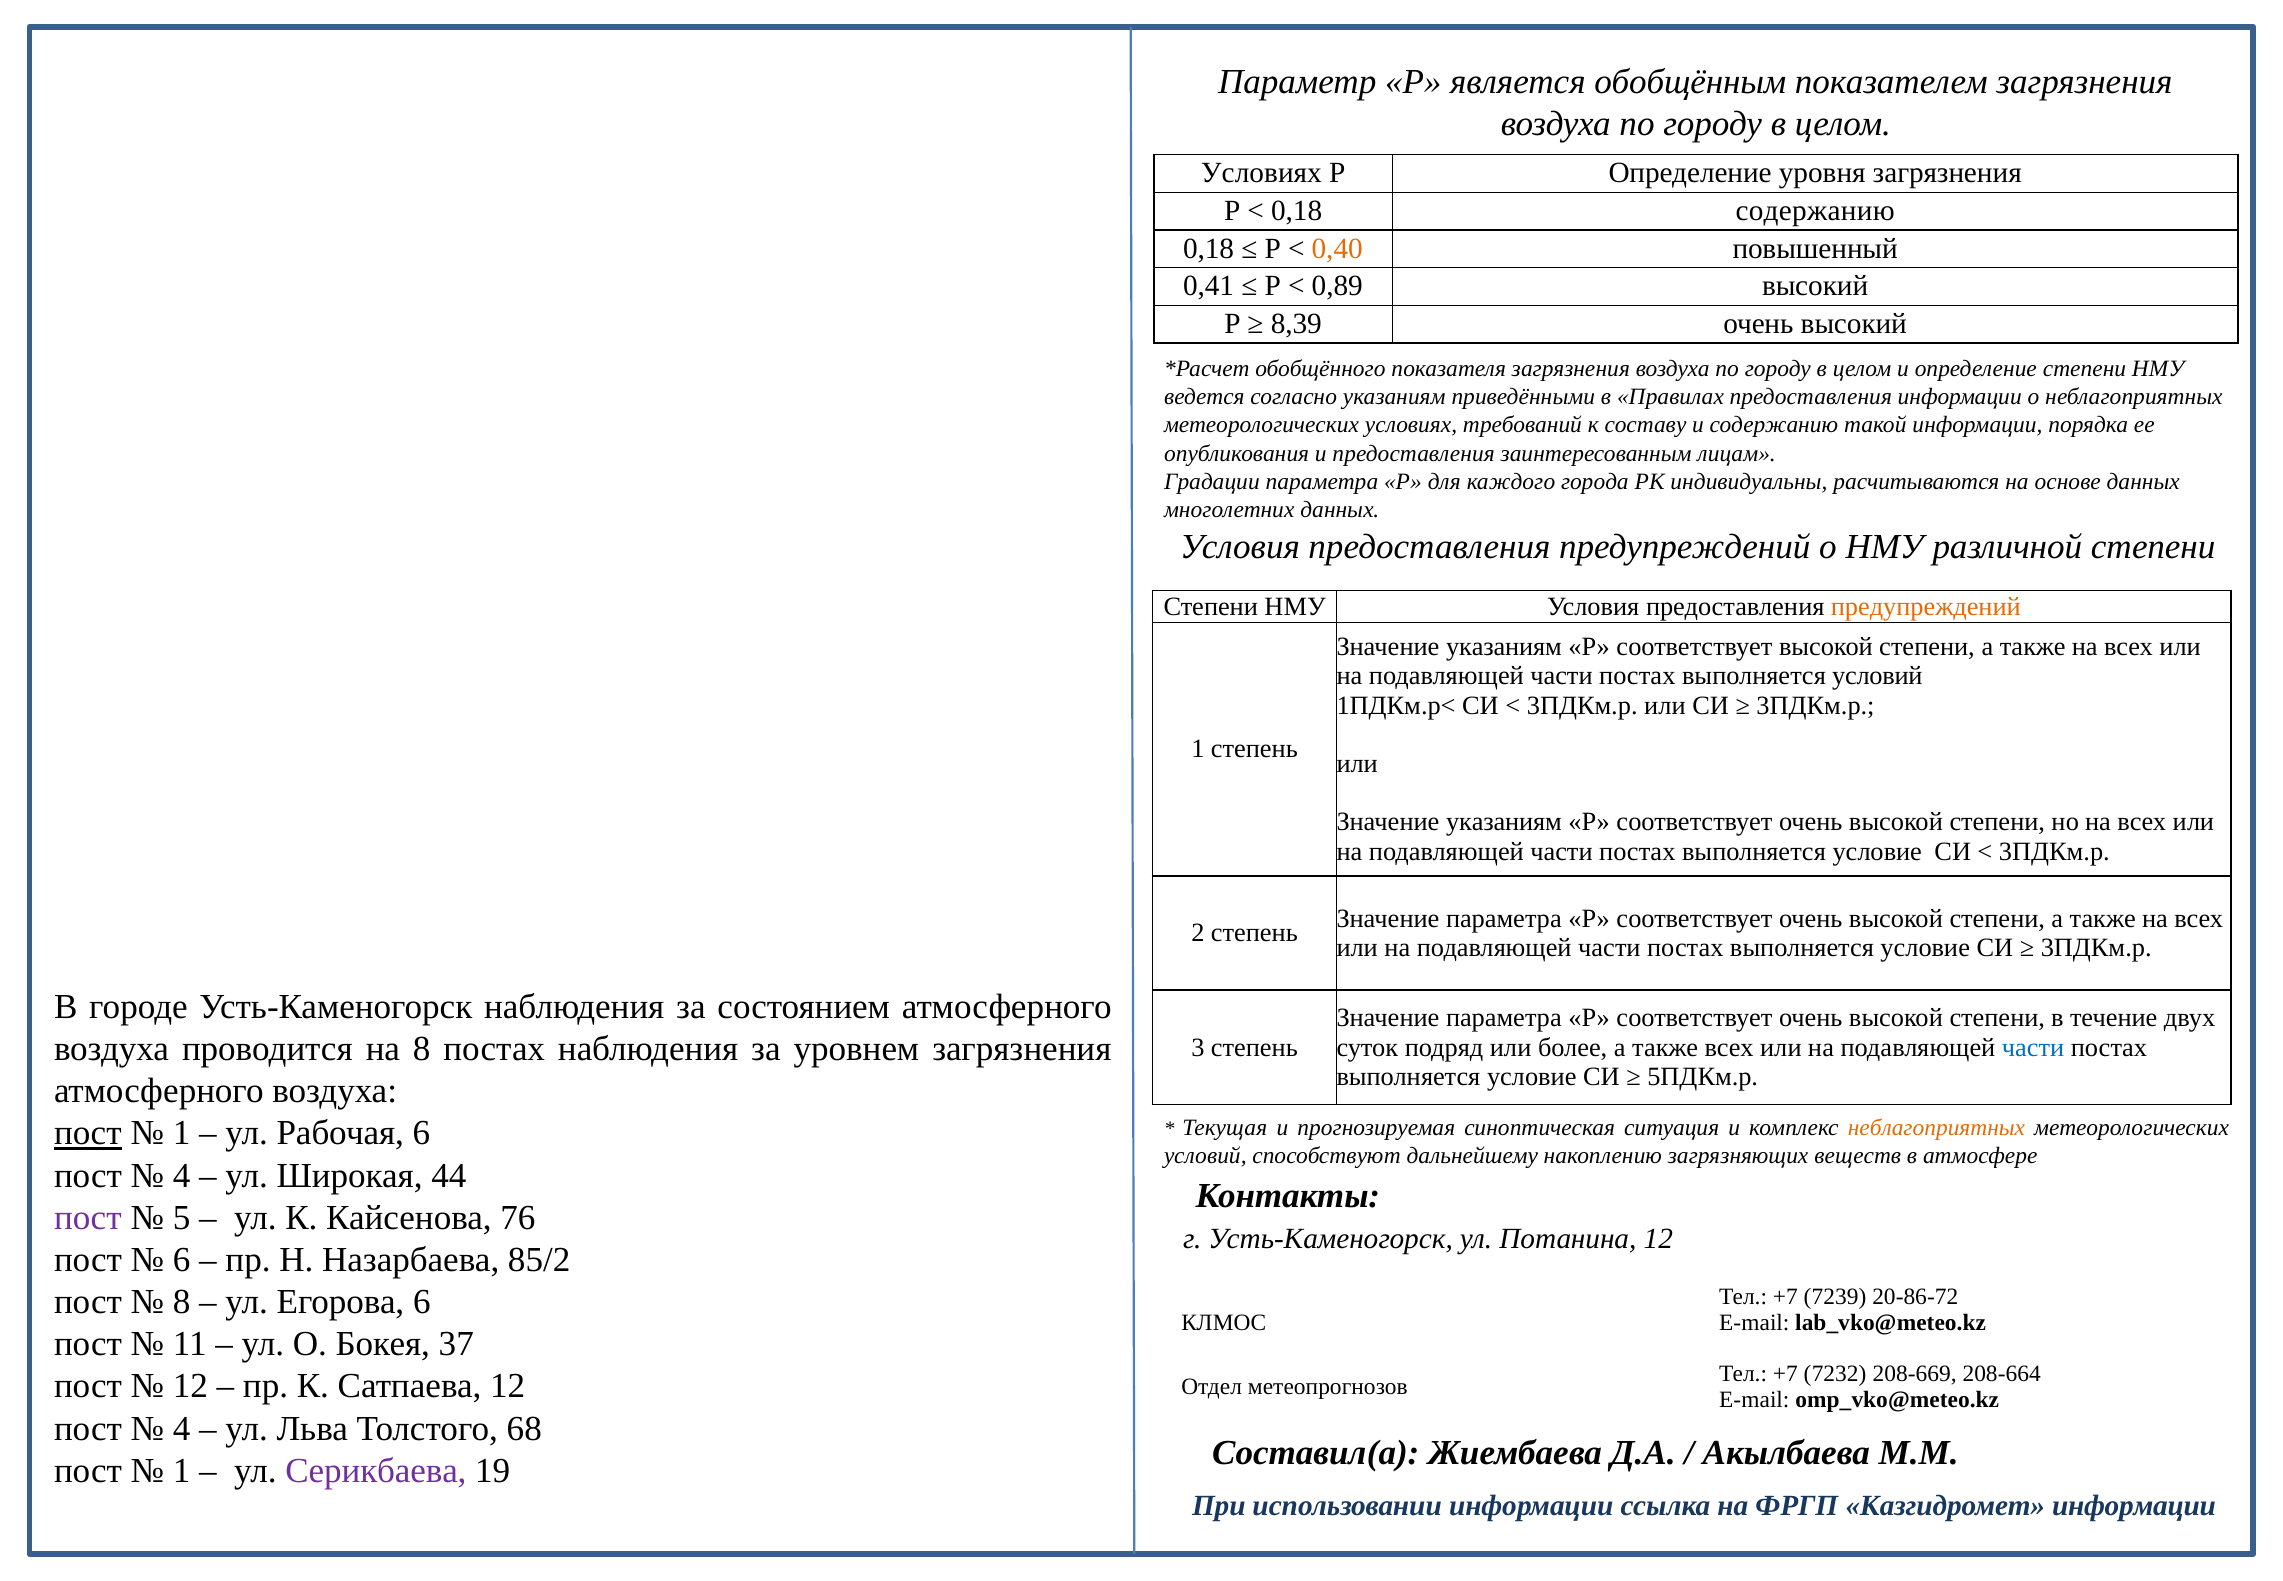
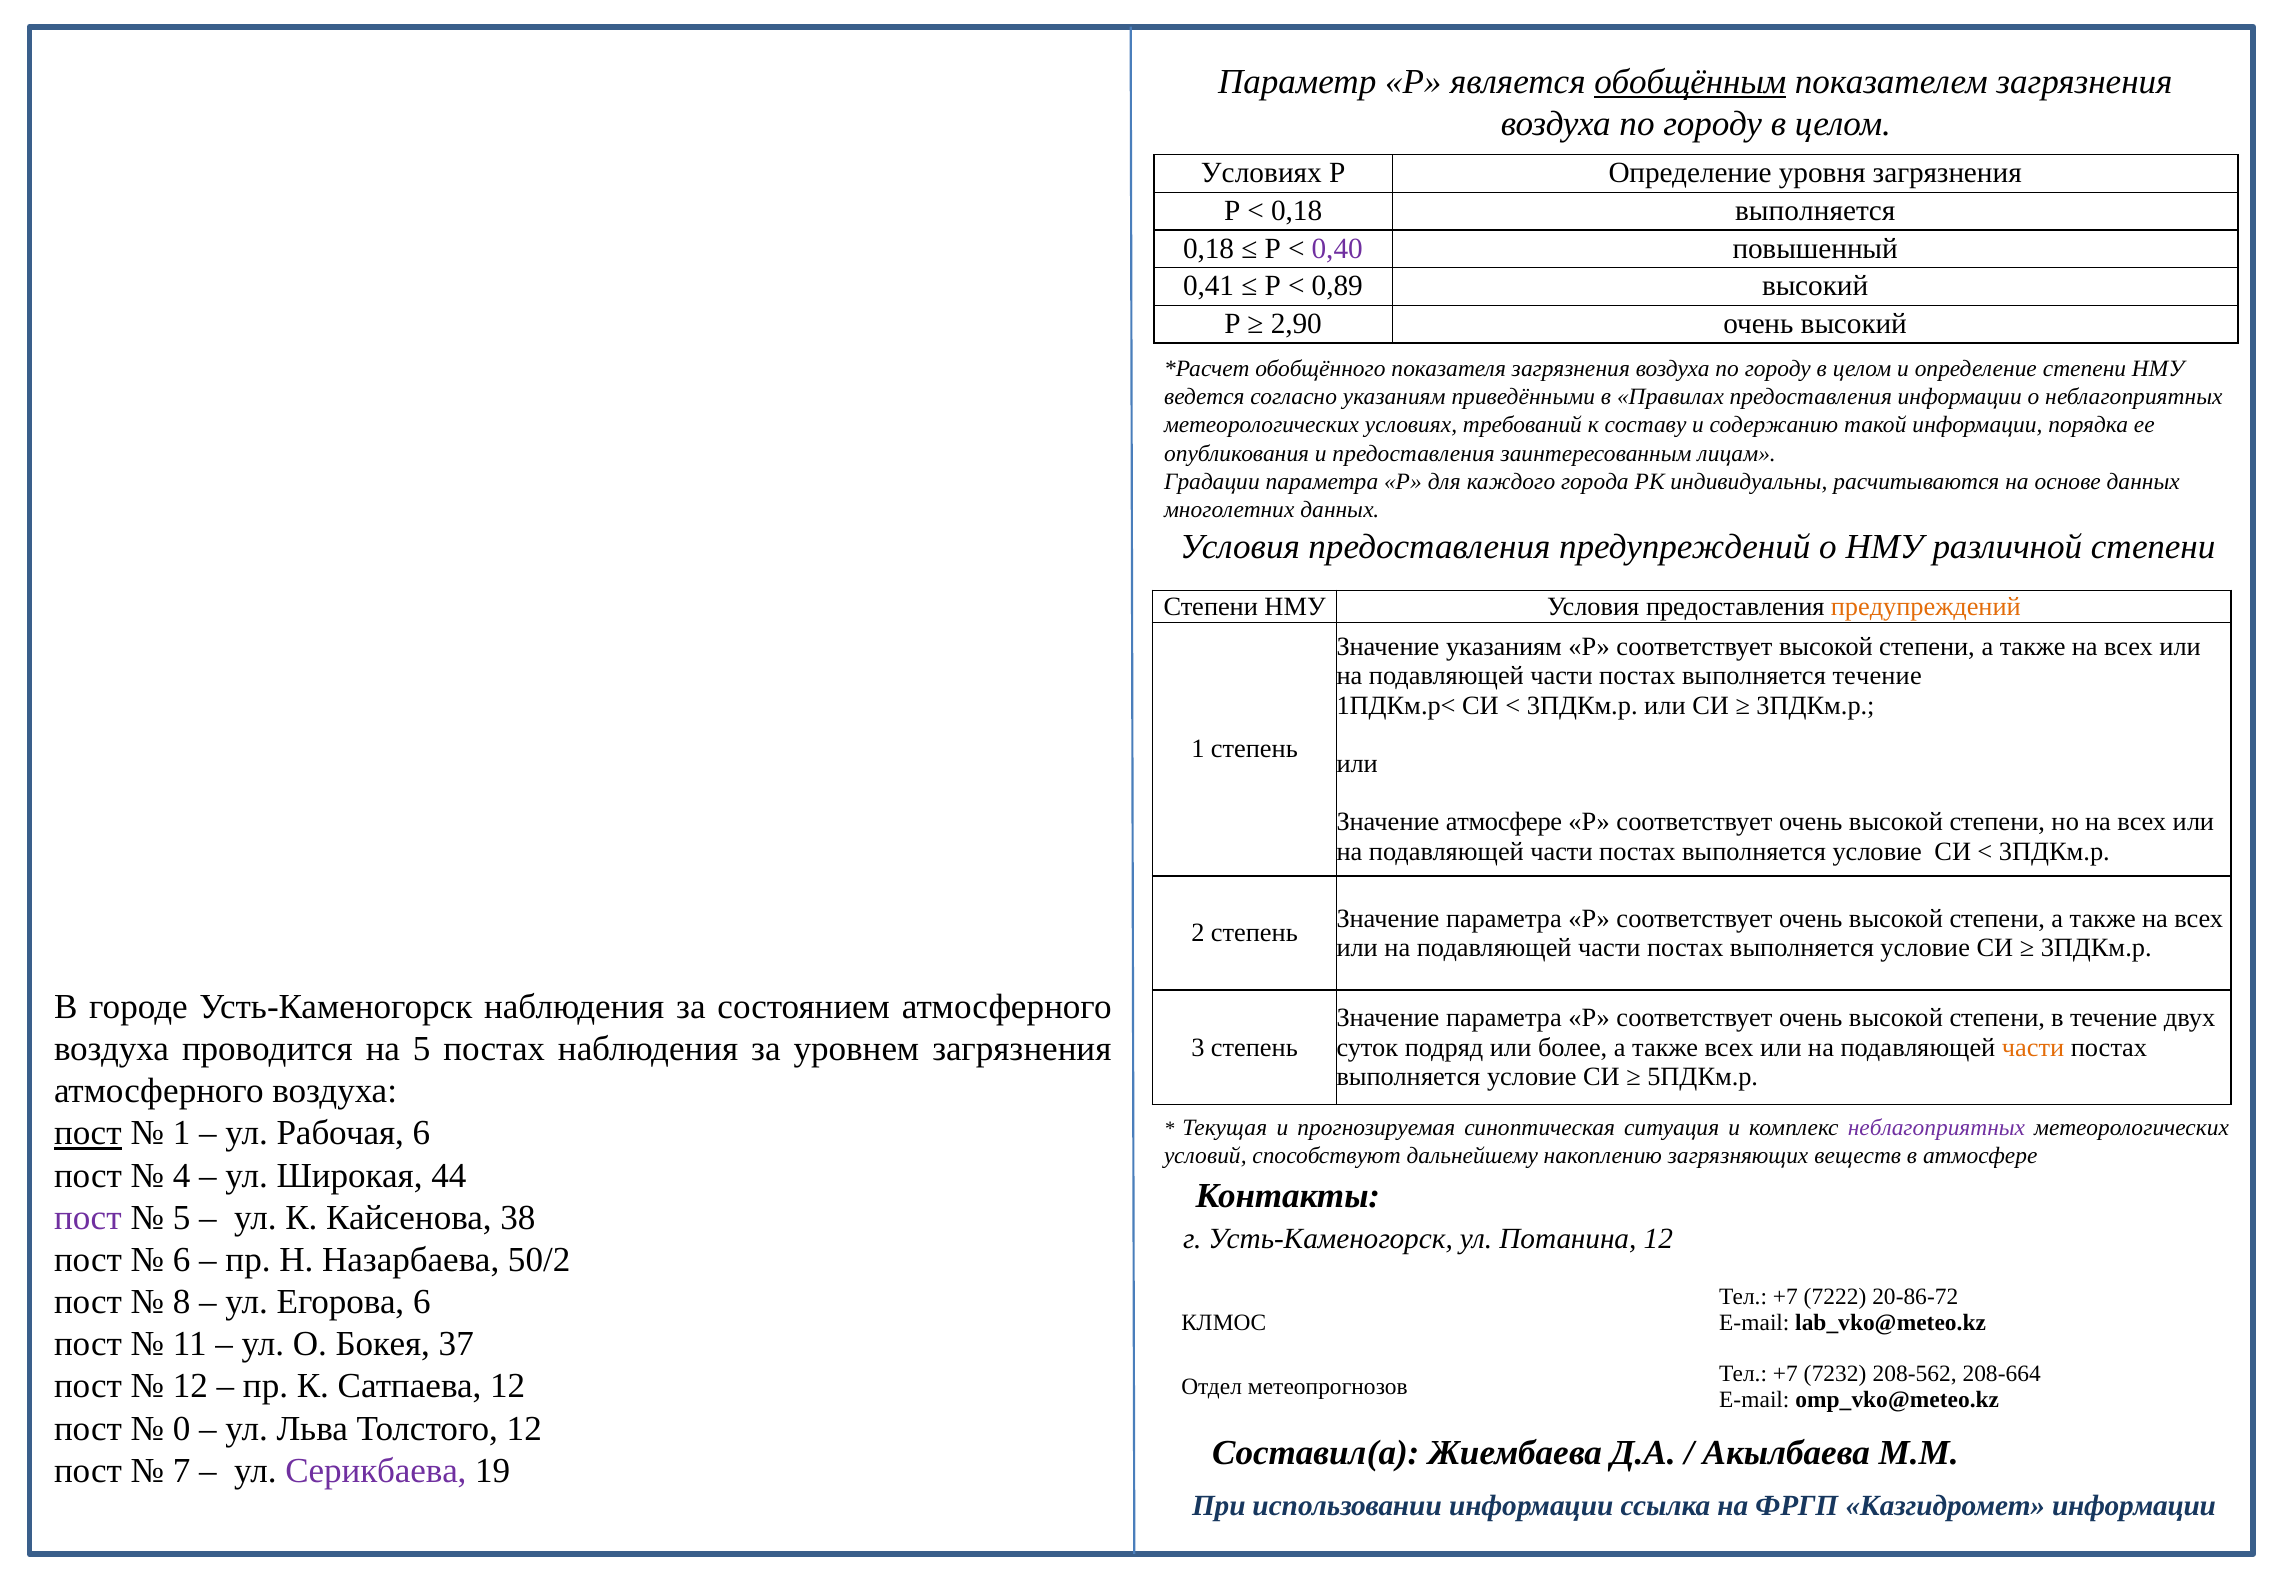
обобщённым underline: none -> present (1690, 82)
0,18 содержанию: содержанию -> выполняется (1815, 211)
0,40 colour: orange -> purple (1337, 249)
8,39: 8,39 -> 2,90 (1296, 324)
выполняется условий: условий -> течение (1877, 676)
указаниям: указаниям -> атмосфере (1504, 822)
на 8: 8 -> 5 (422, 1049)
части colour: blue -> orange (2033, 1047)
неблагоприятных colour: orange -> purple (1936, 1128)
76: 76 -> 38 (518, 1217)
85/2: 85/2 -> 50/2 (539, 1259)
7239: 7239 -> 7222 (1835, 1296)
208-669: 208-669 -> 208-562 (1915, 1374)
4: 4 -> 0 (182, 1428)
Толстого 68: 68 -> 12 (524, 1428)
1: 1 -> 7 (182, 1470)
